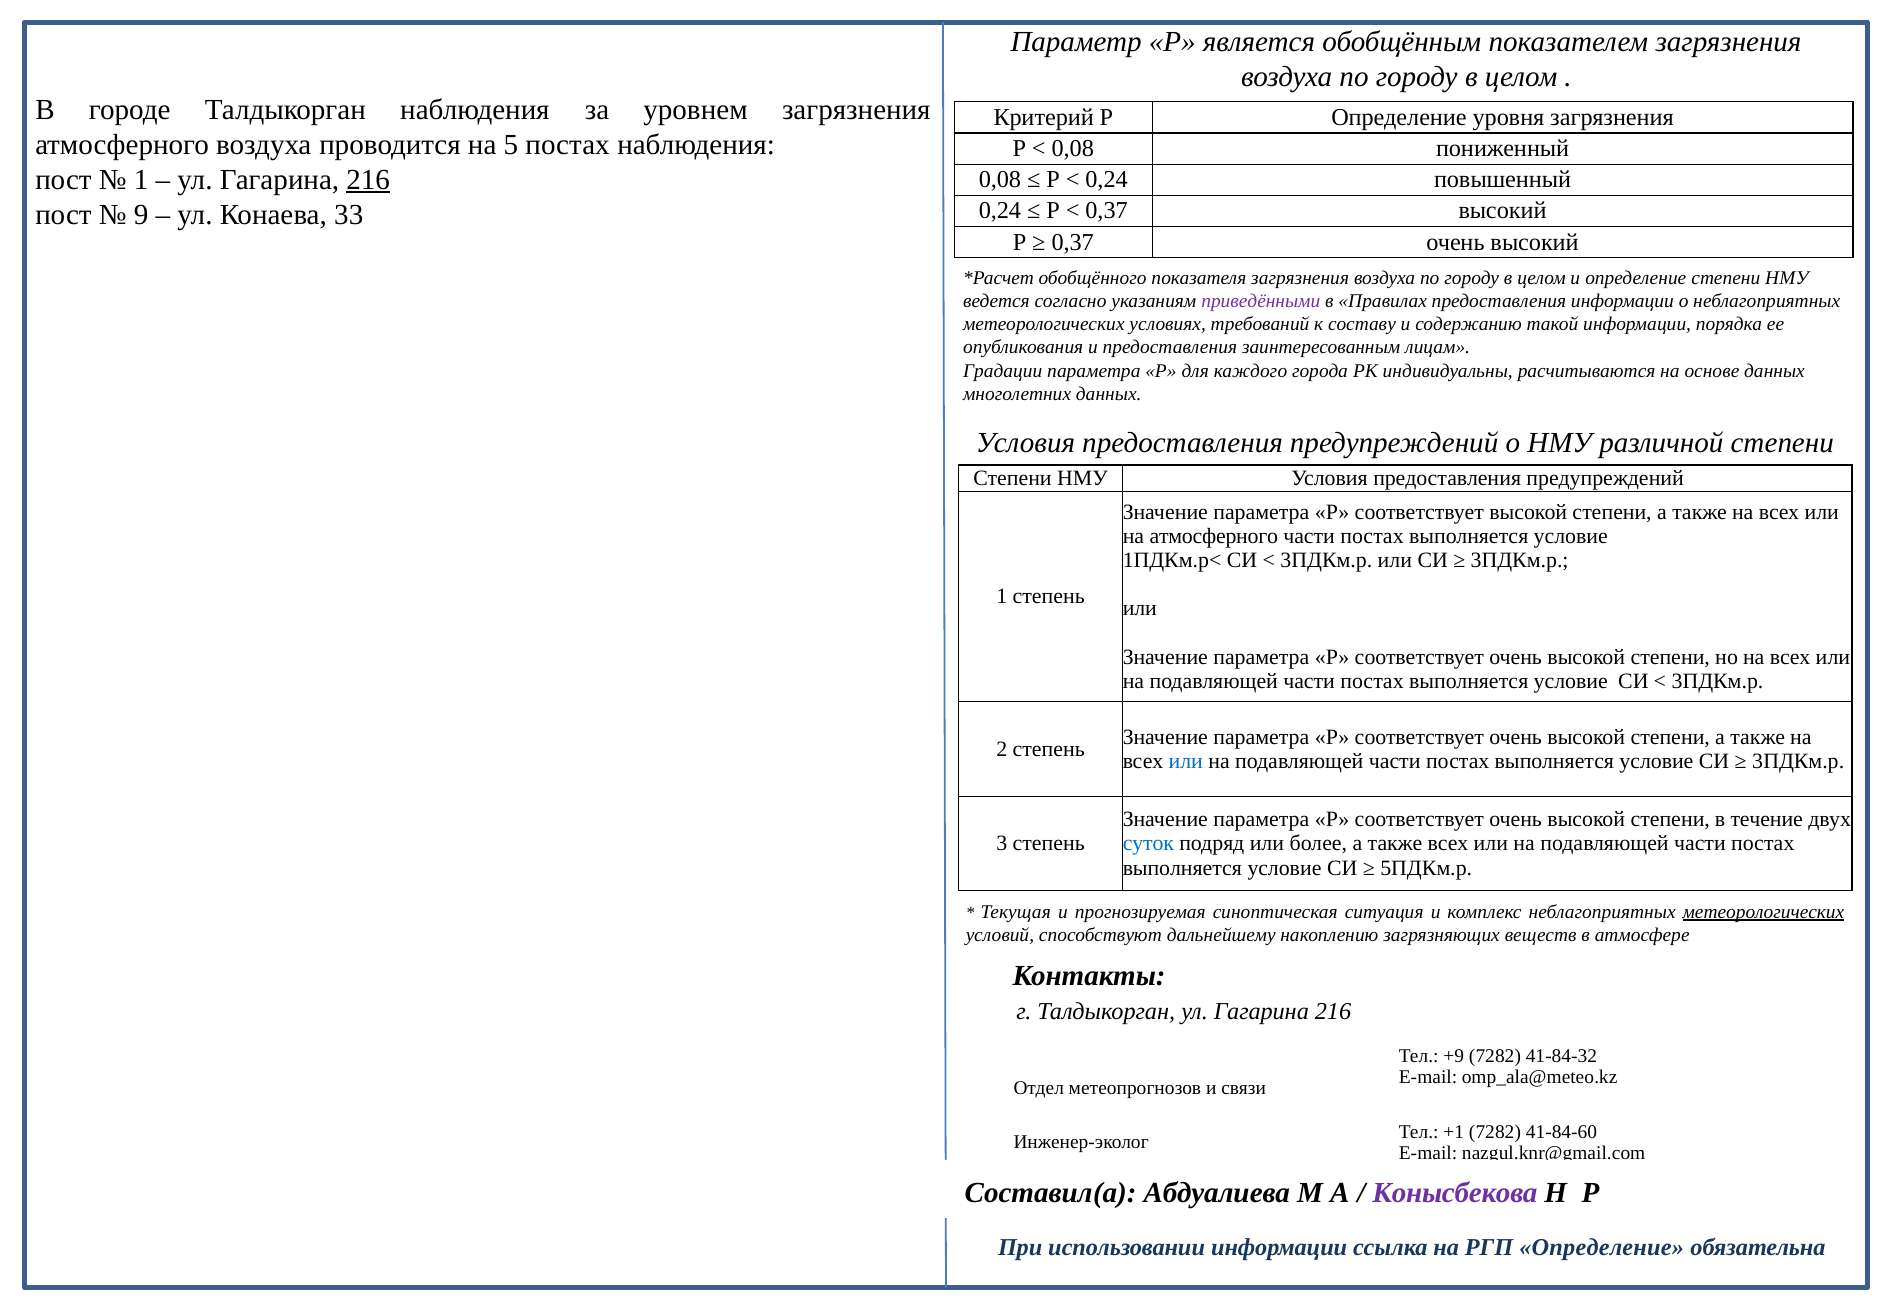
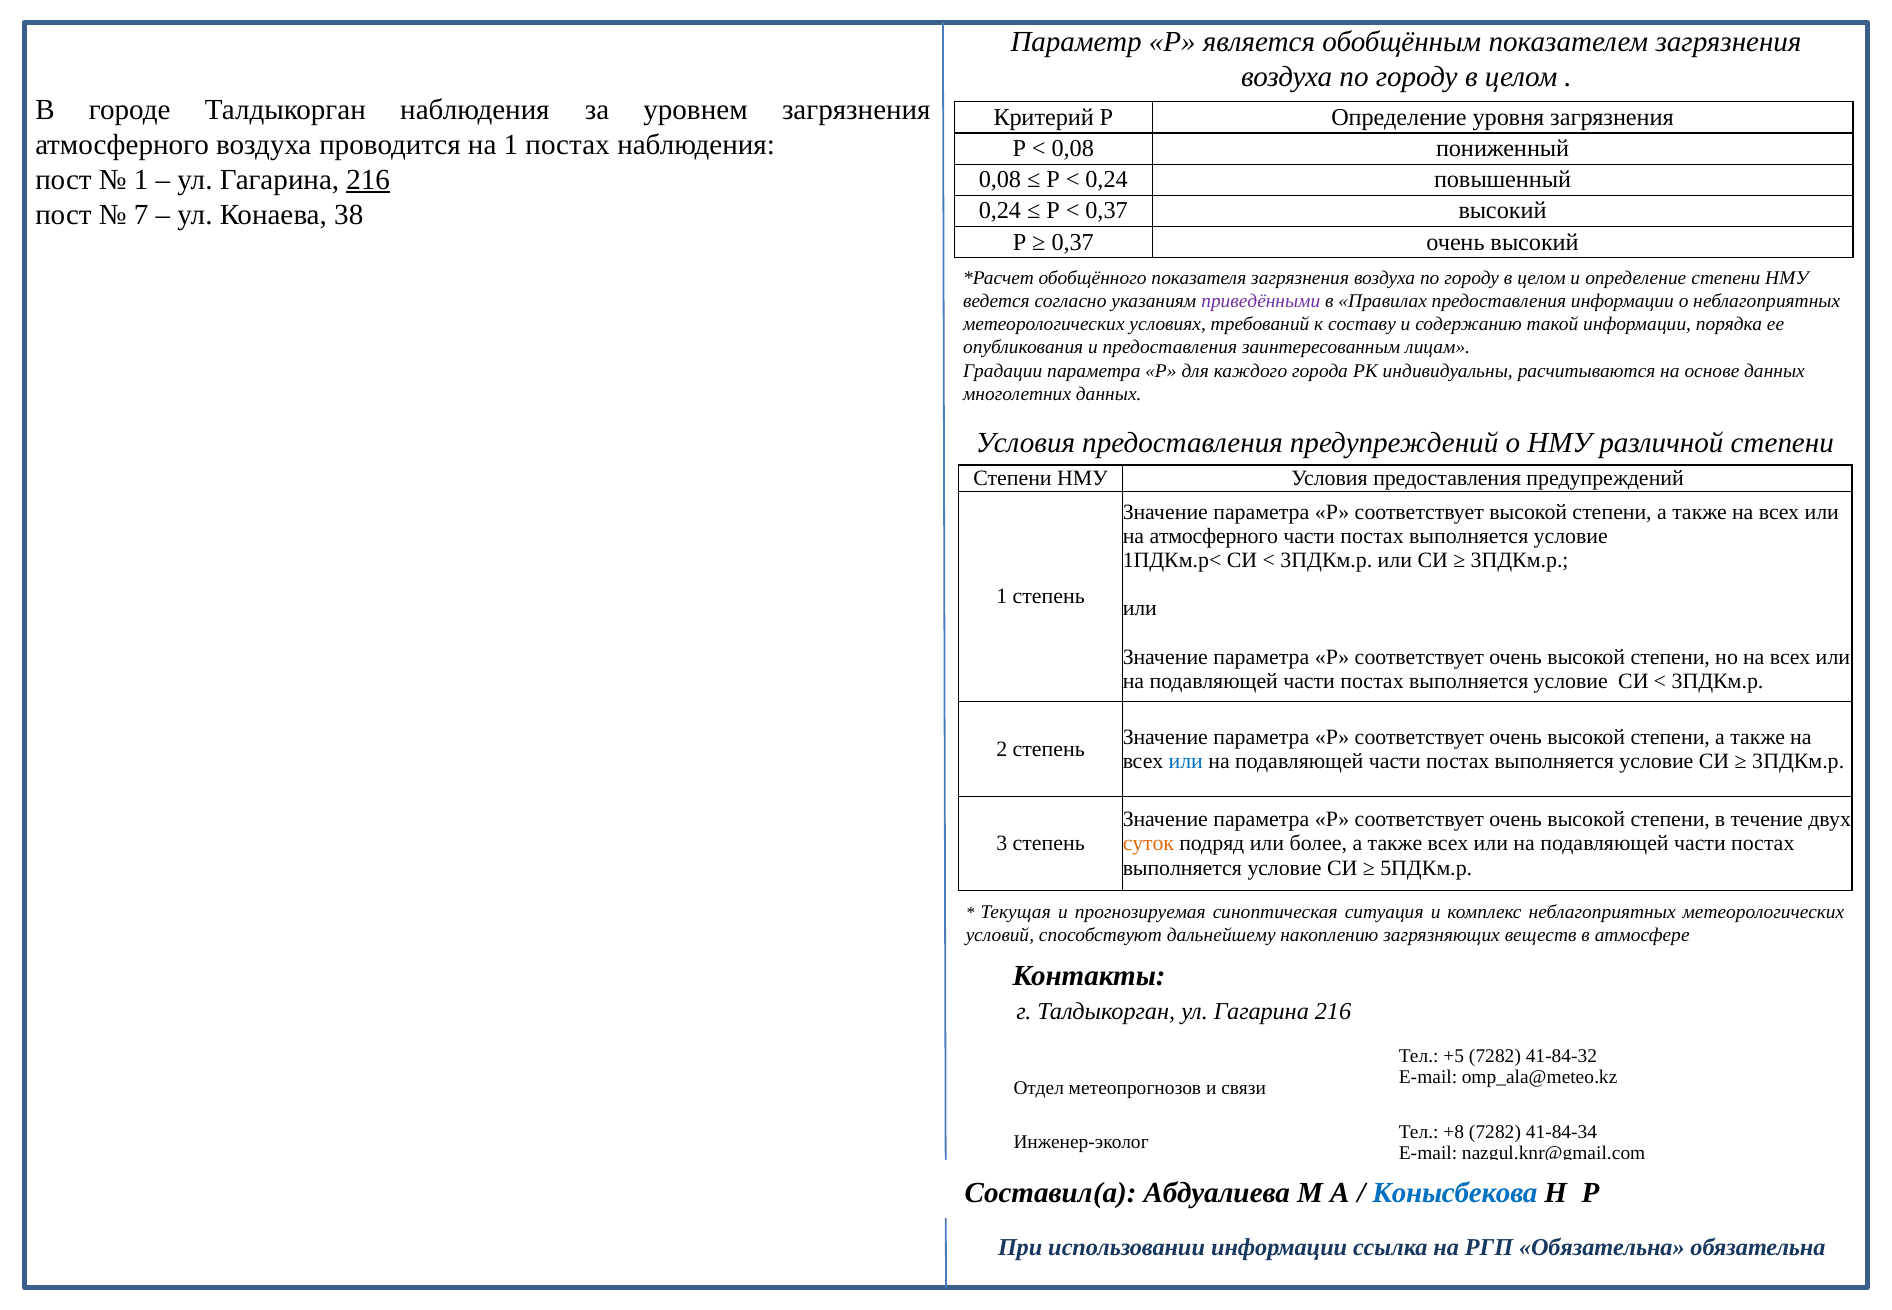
на 5: 5 -> 1 (511, 145)
9: 9 -> 7 (141, 215)
33: 33 -> 38 (349, 215)
суток colour: blue -> orange (1148, 844)
метеорологических underline: present -> none (1763, 912)
+9: +9 -> +5 (1454, 1056)
+1: +1 -> +8 (1454, 1132)
41-84-60: 41-84-60 -> 41-84-34 (1561, 1132)
Конысбекова colour: purple -> blue (1455, 1193)
РГП Определение: Определение -> Обязательна (1602, 1247)
